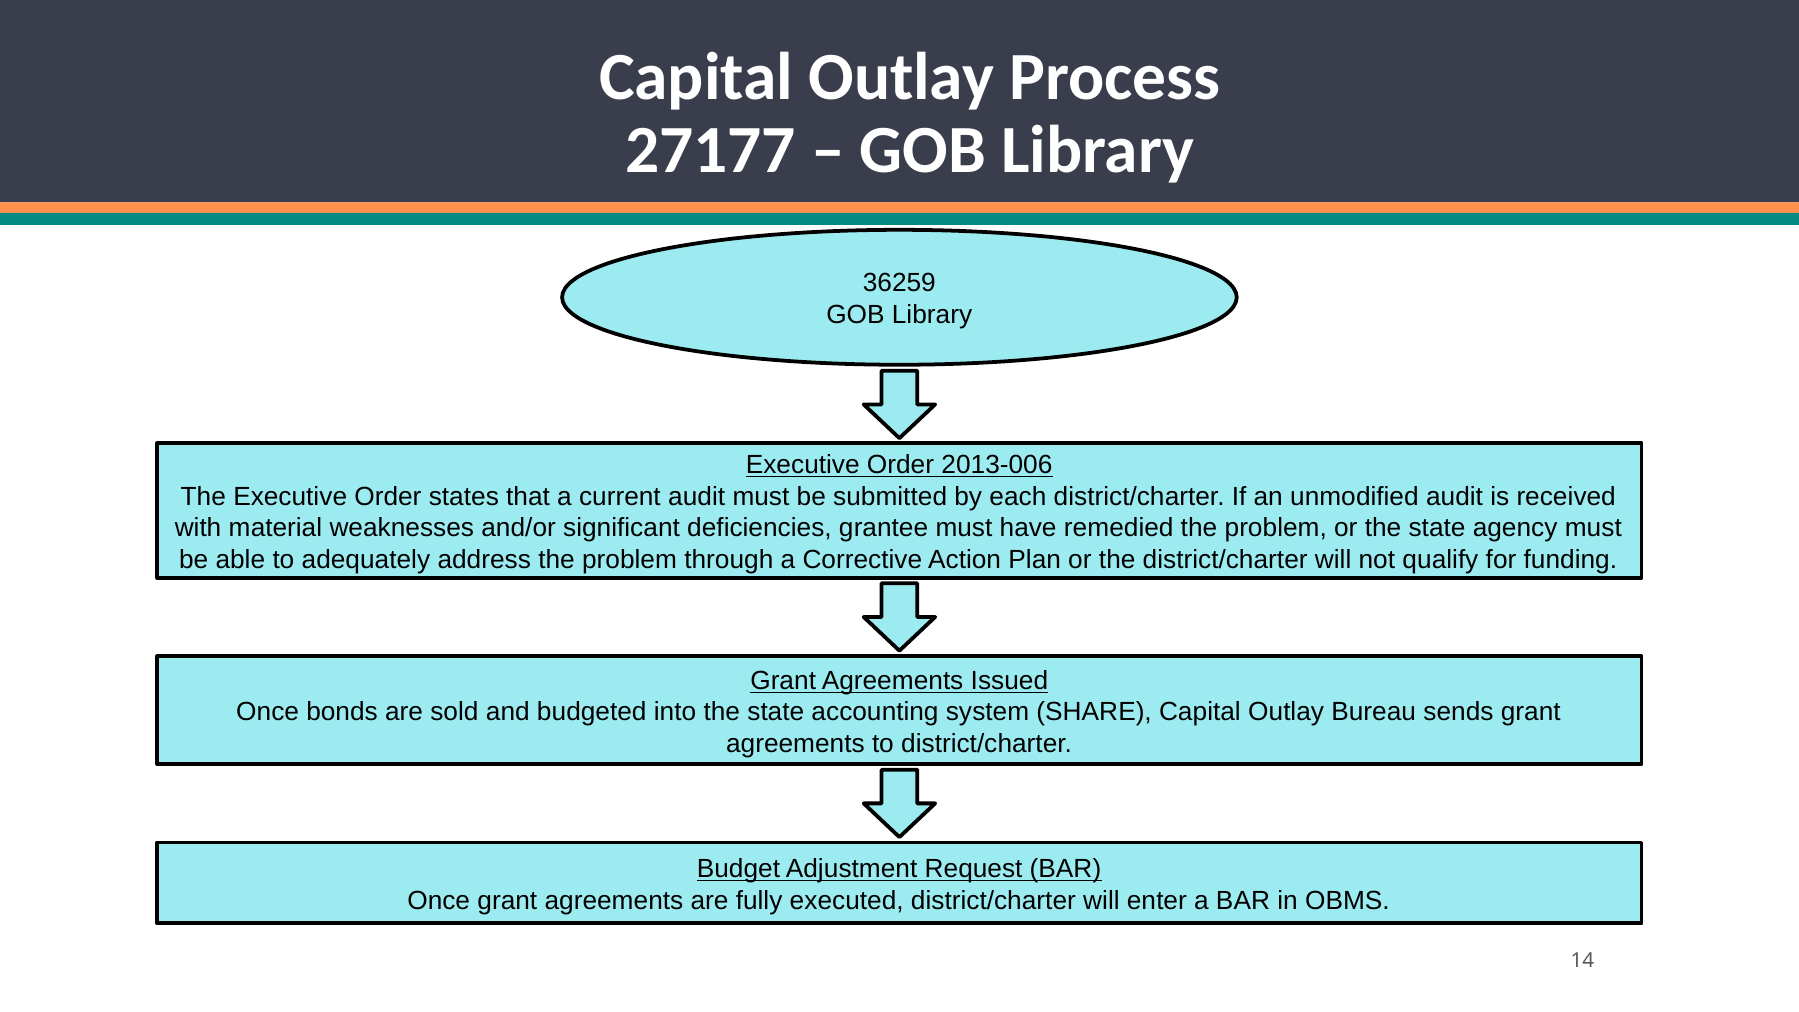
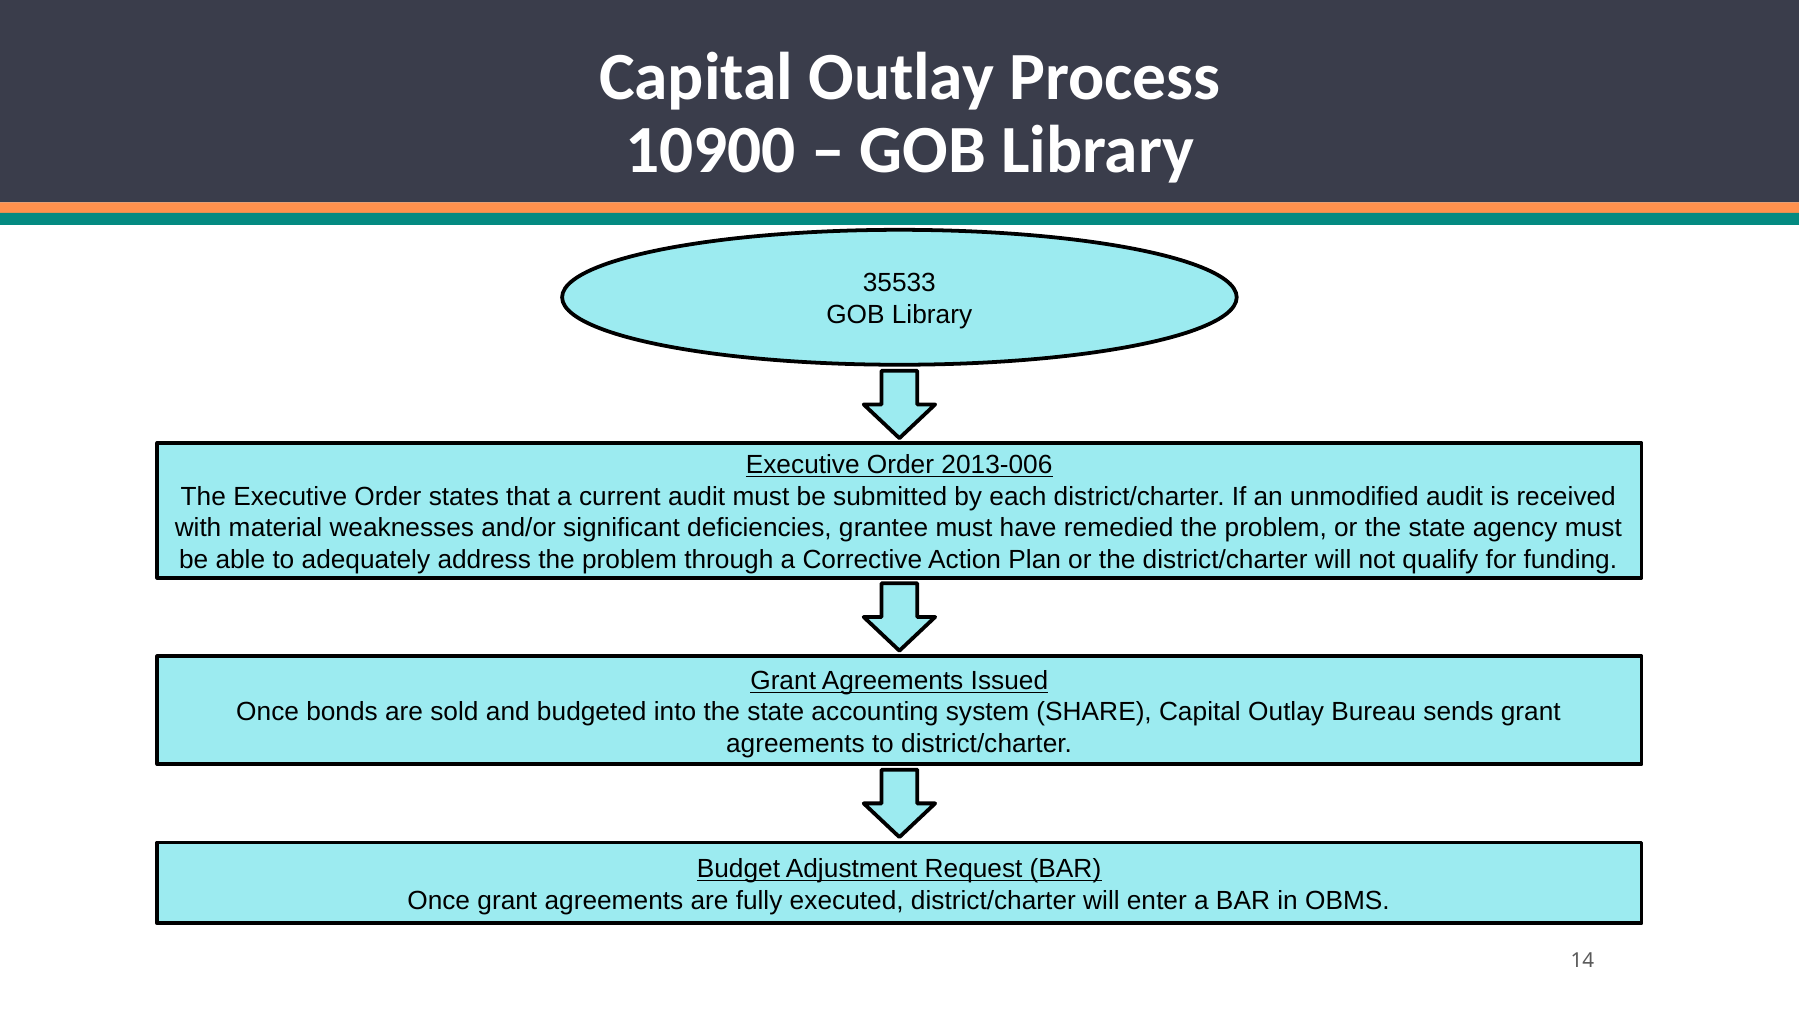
27177: 27177 -> 10900 (710, 150)
36259: 36259 -> 35533 (899, 283)
